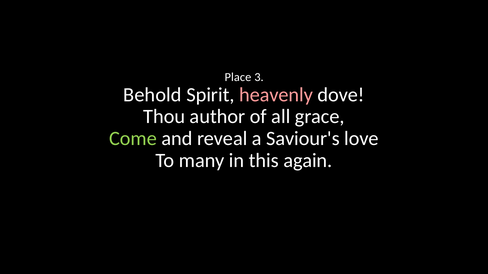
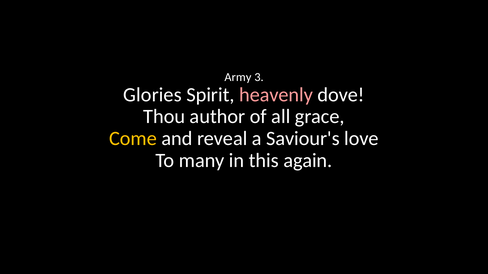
Place: Place -> Army (238, 77)
Behold: Behold -> Glories (153, 95)
Come colour: light green -> yellow (133, 139)
